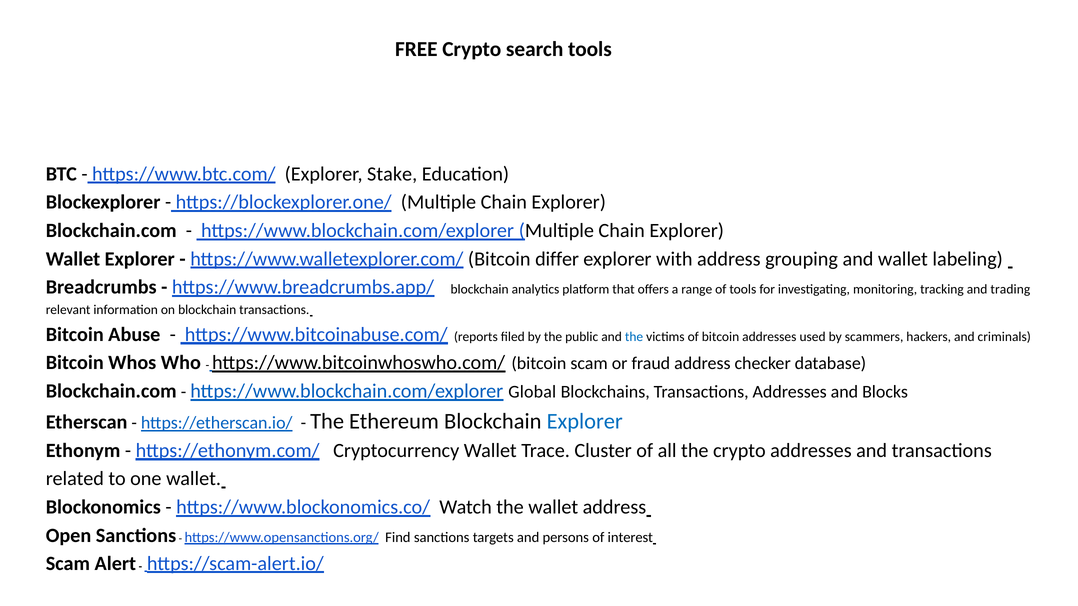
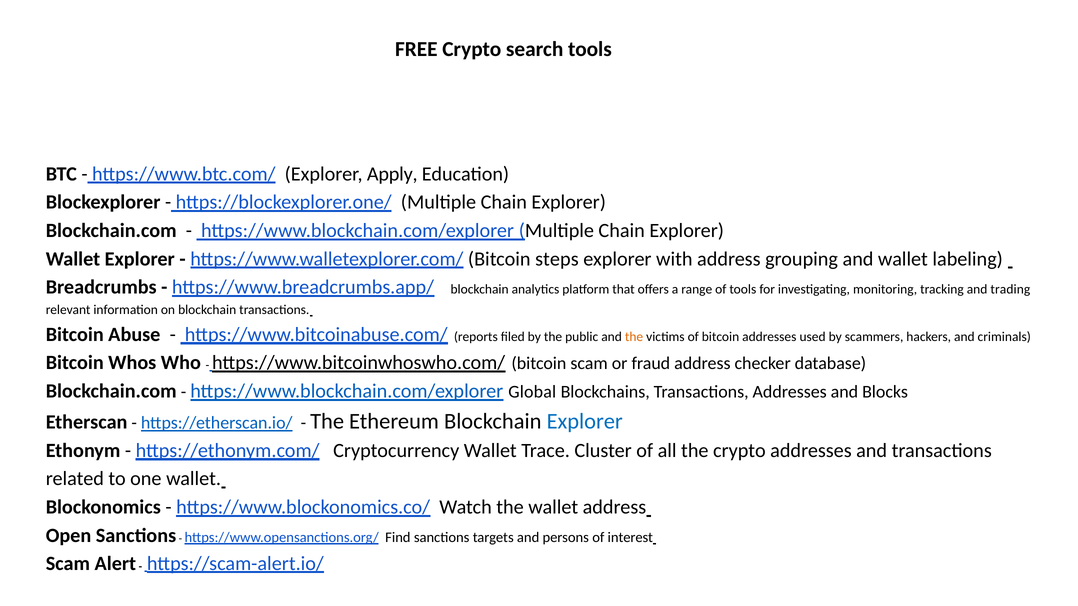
Stake: Stake -> Apply (392, 174)
differ: differ -> steps (557, 259)
the colour: blue -> orange (634, 337)
